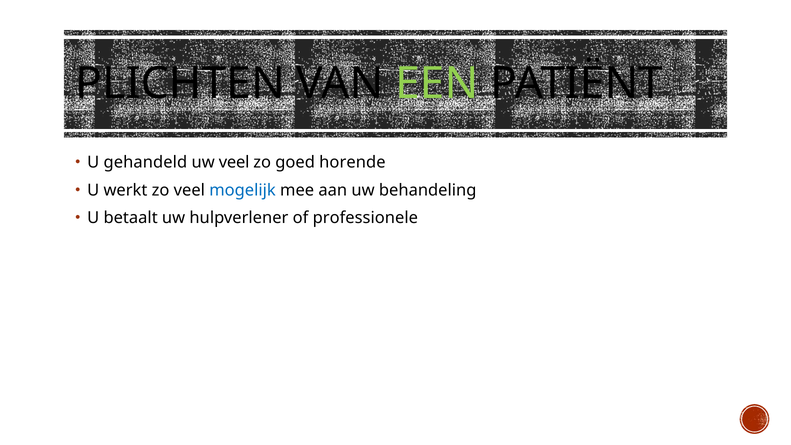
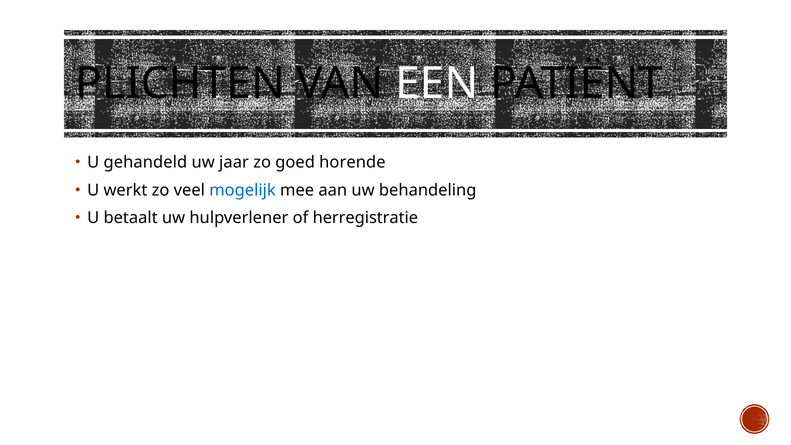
EEN colour: light green -> white (437, 83)
uw veel: veel -> jaar (234, 162)
professionele: professionele -> herregistratie (365, 218)
